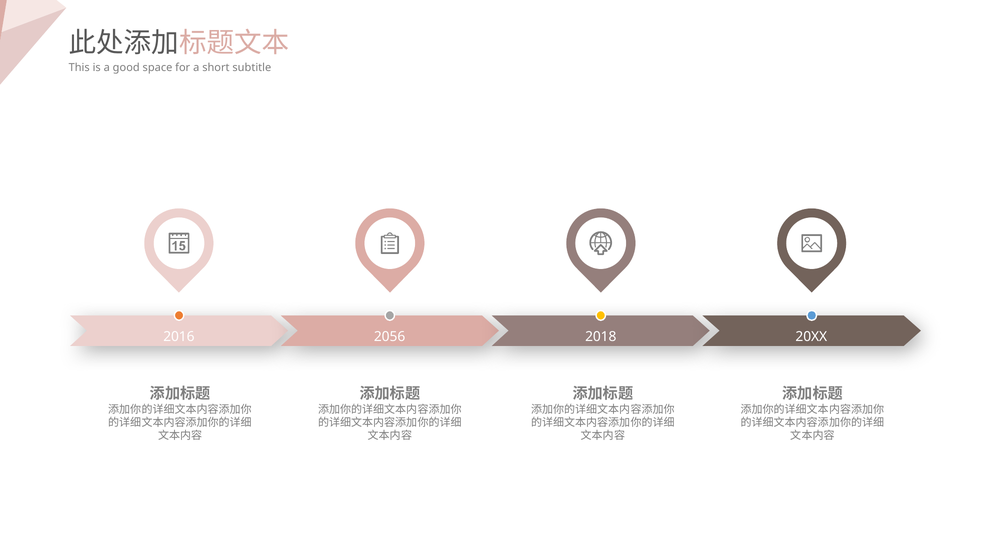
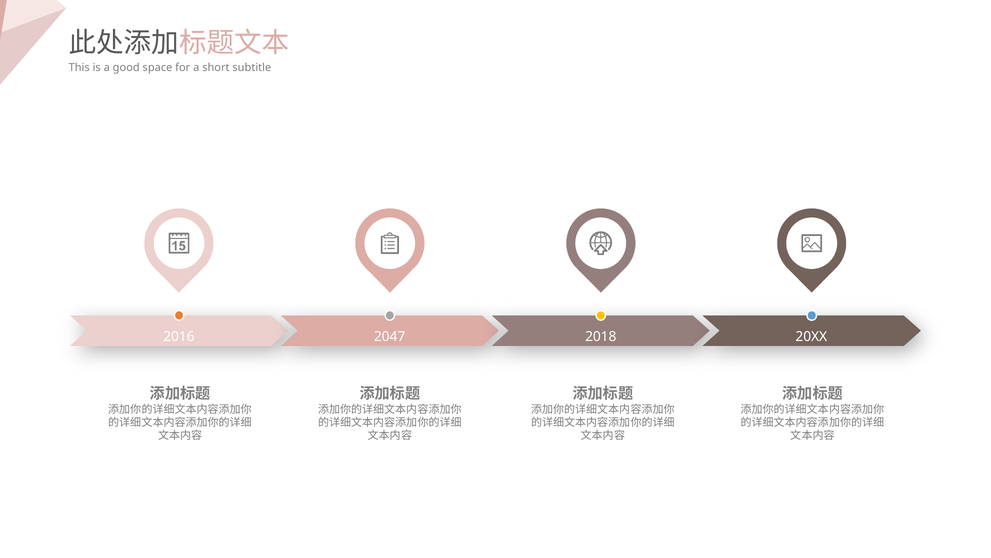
2056: 2056 -> 2047 (390, 336)
